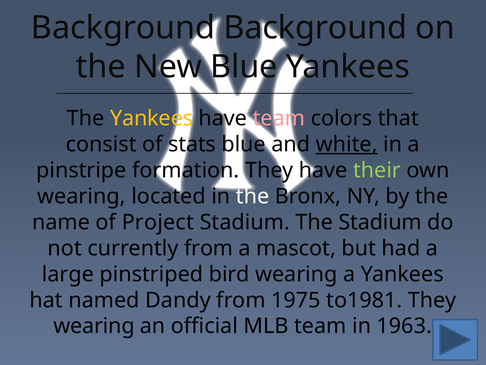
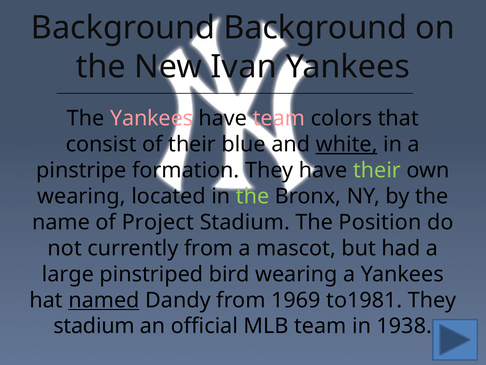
New Blue: Blue -> Ivan (244, 67)
Yankees colour: yellow -> pink (152, 118)
of stats: stats -> their (192, 144)
the colour: white -> light green (253, 196)
The Stadium: Stadium -> Position (380, 222)
named underline: none -> present (104, 300)
1975: 1975 -> 1969 (296, 300)
wearing: wearing -> stadium (94, 326)
1963: 1963 -> 1938 (404, 326)
